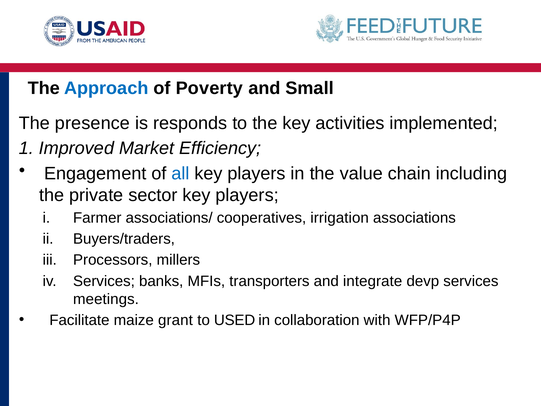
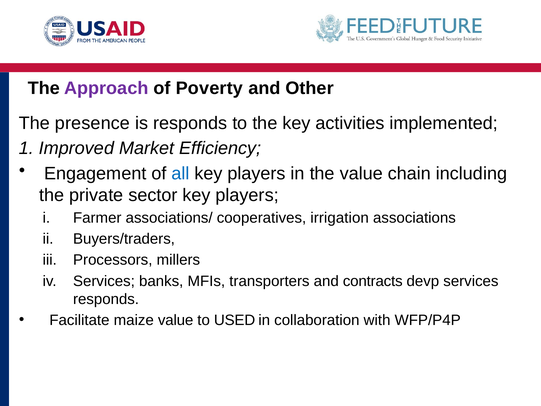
Approach colour: blue -> purple (106, 88)
Small: Small -> Other (310, 88)
integrate: integrate -> contracts (373, 281)
meetings: meetings -> responds (106, 299)
maize grant: grant -> value (176, 320)
